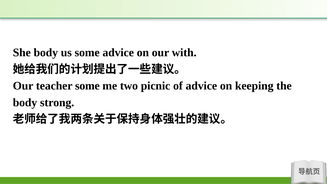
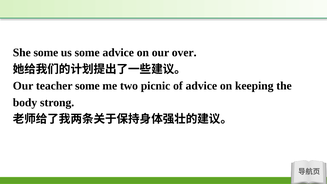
She body: body -> some (46, 53)
with: with -> over (184, 53)
